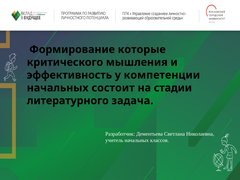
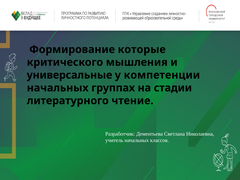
эффективность: эффективность -> универсальные (69, 75)
состоит: состоит -> группах (113, 88)
задача: задача -> чтение (132, 101)
